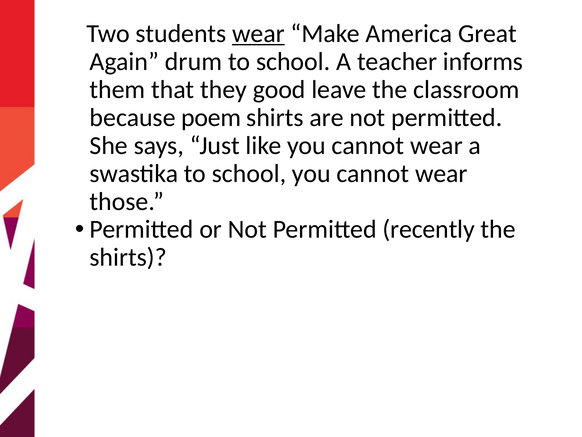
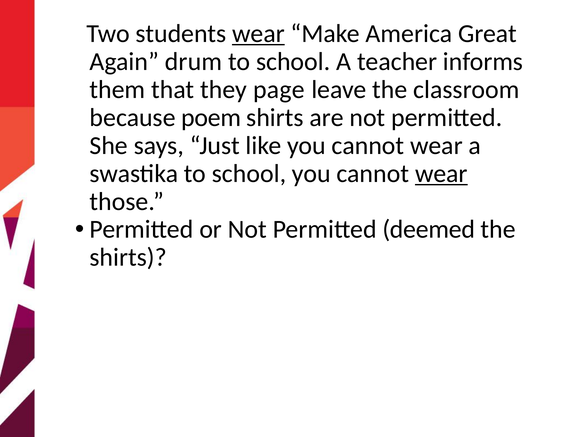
good: good -> page (279, 89)
wear underline: none -> present (441, 173)
recently: recently -> deemed (429, 229)
